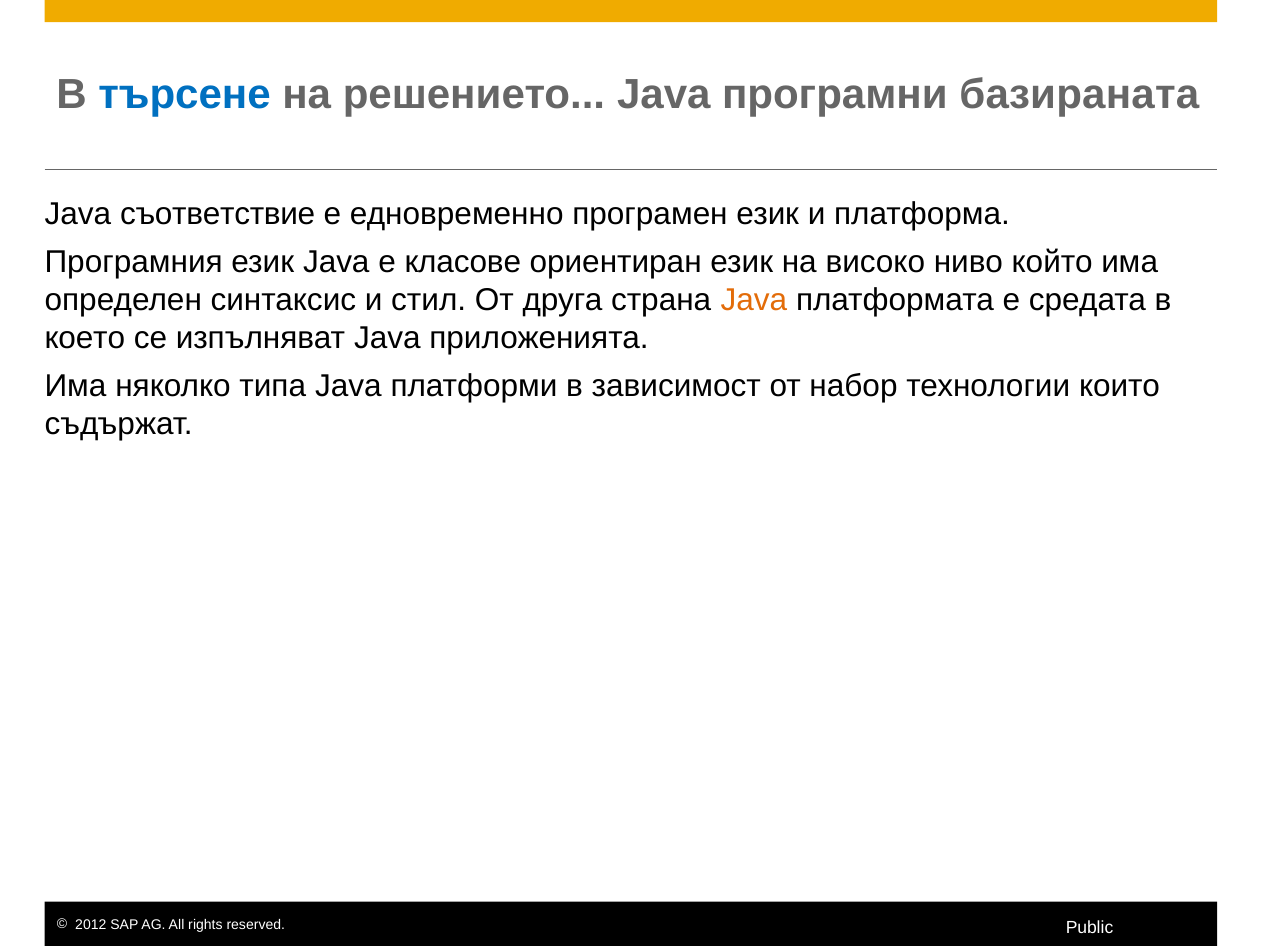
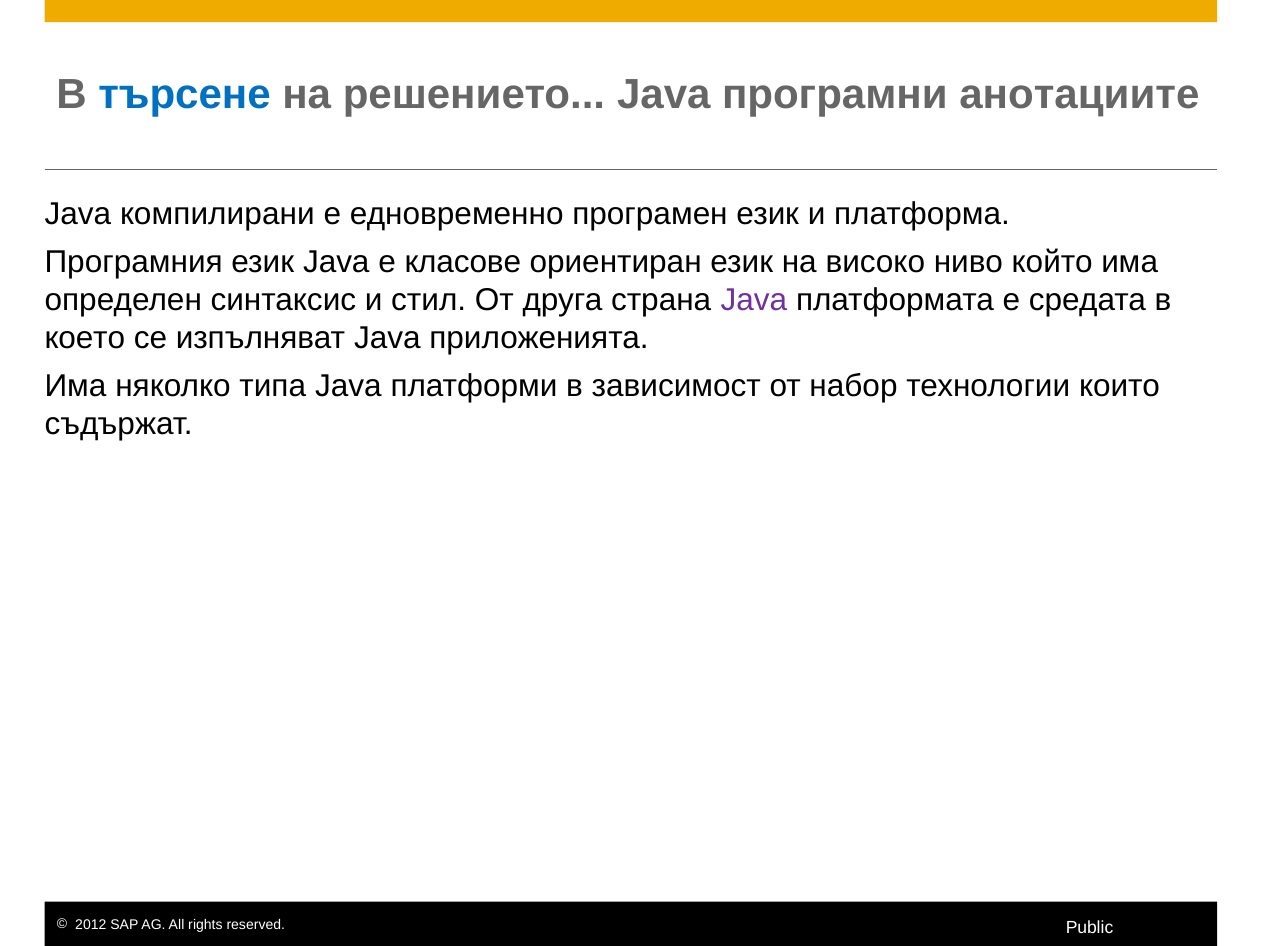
базираната: базираната -> анотациите (1079, 94)
съответствие: съответствие -> компилирани (217, 214)
Java colour: orange -> purple (754, 300)
